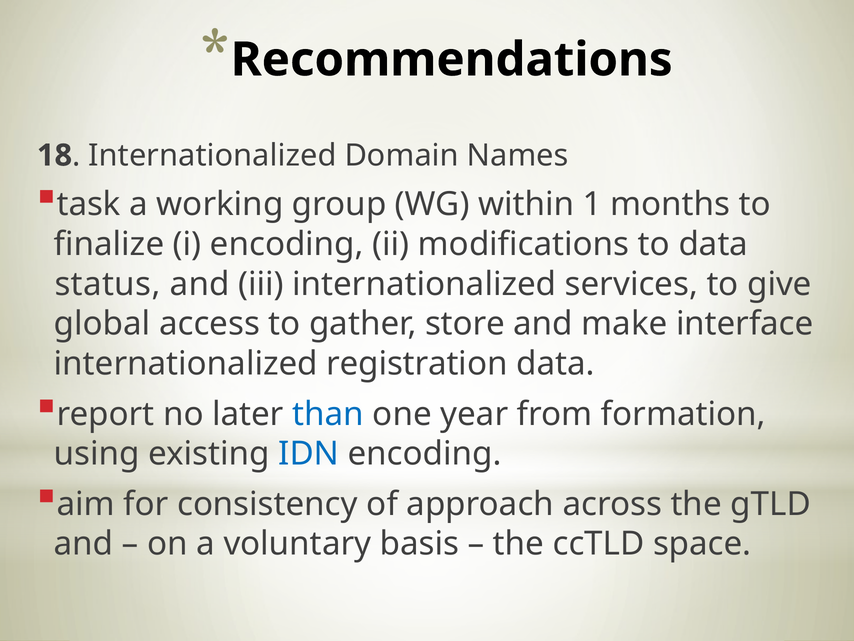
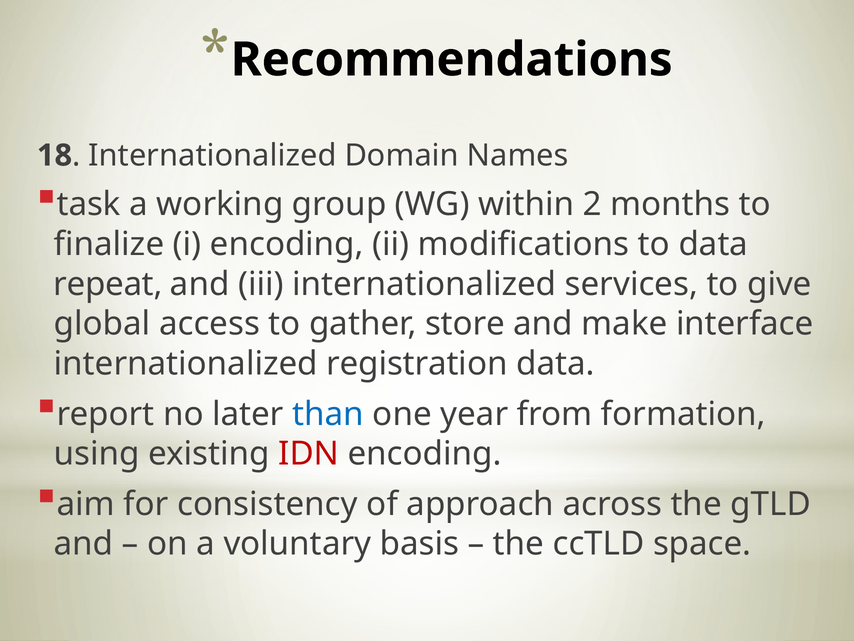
1: 1 -> 2 (592, 204)
status: status -> repeat (108, 284)
IDN colour: blue -> red (309, 454)
